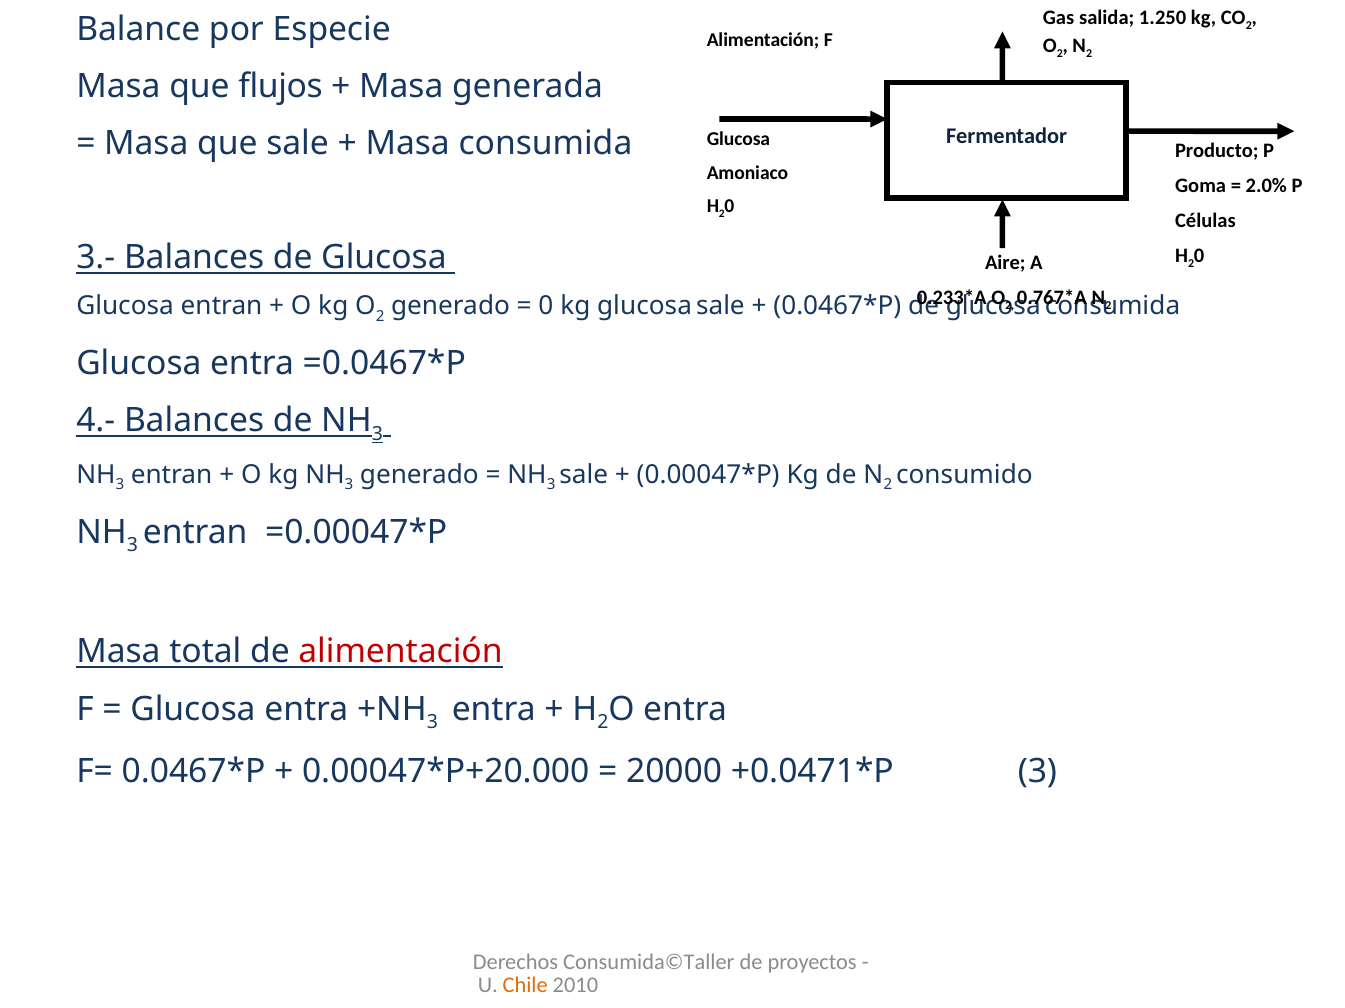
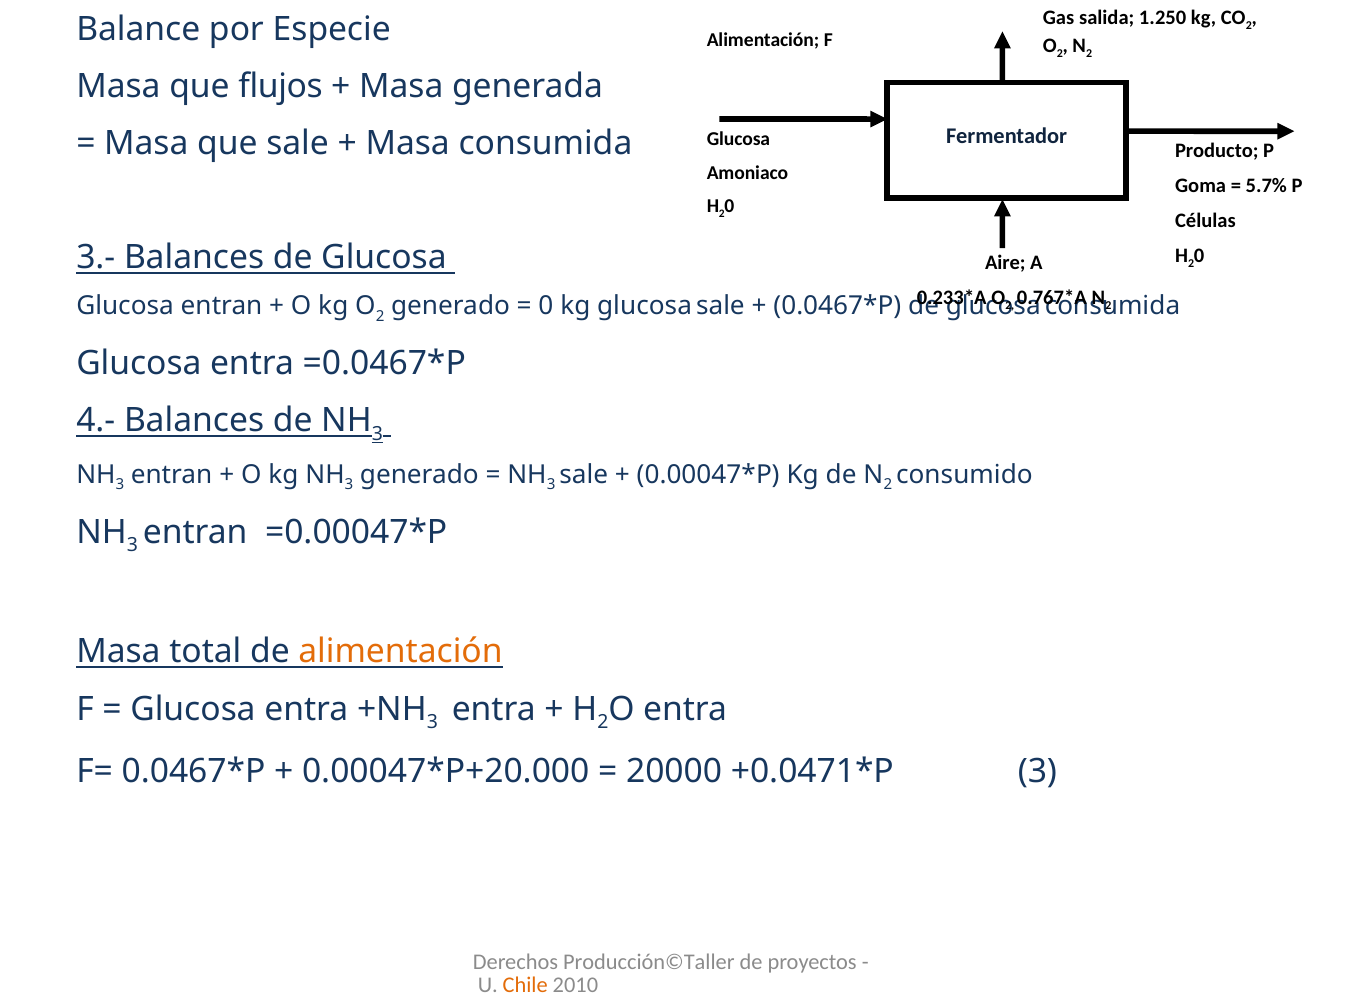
2.0%: 2.0% -> 5.7% (1266, 186)
alimentación colour: red -> orange (400, 652)
Consumida©Taller: Consumida©Taller -> Producción©Taller (649, 963)
